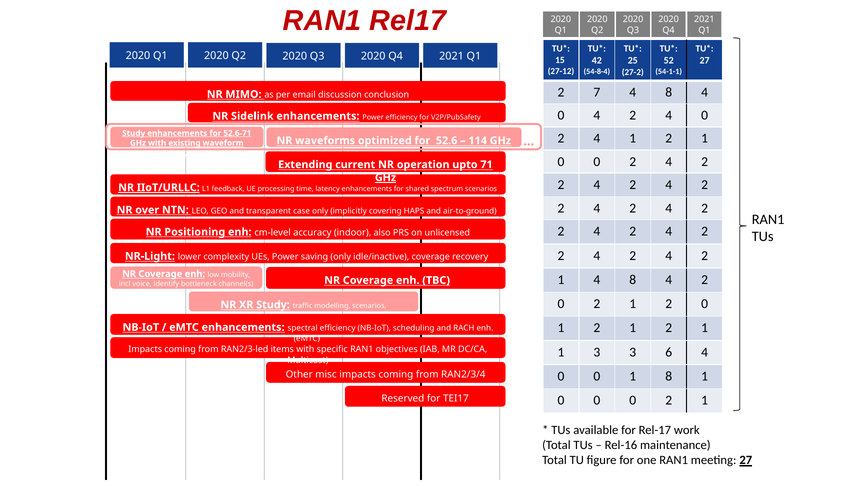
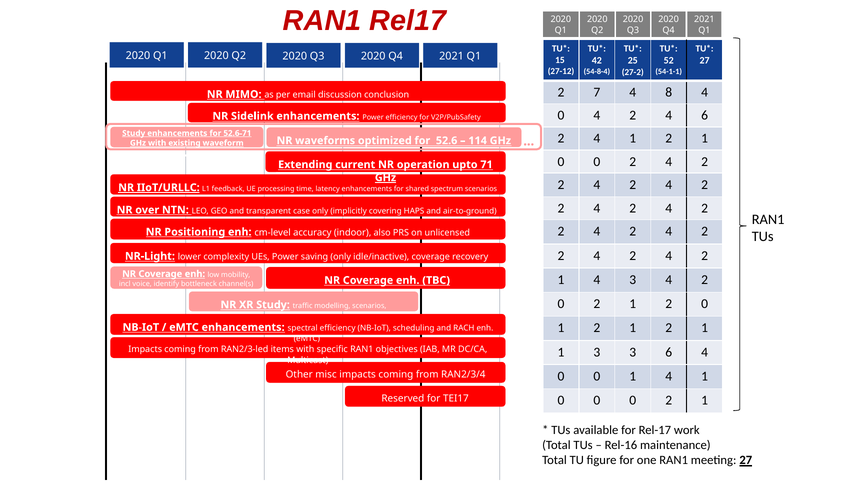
2 4 0: 0 -> 6 (705, 116)
1 4 8: 8 -> 3 (633, 280)
0 1 8: 8 -> 4 (669, 376)
